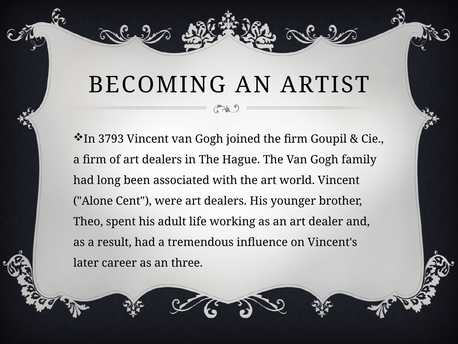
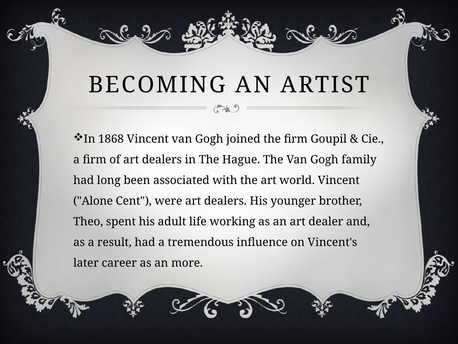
3793: 3793 -> 1868 (111, 139)
three: three -> more (187, 263)
